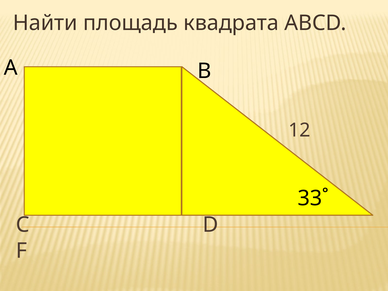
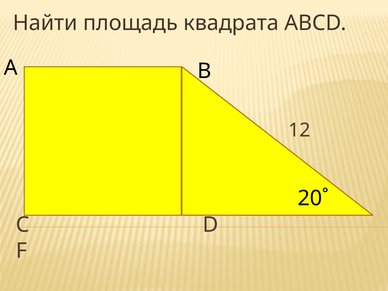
33˚: 33˚ -> 20˚ (313, 198)
